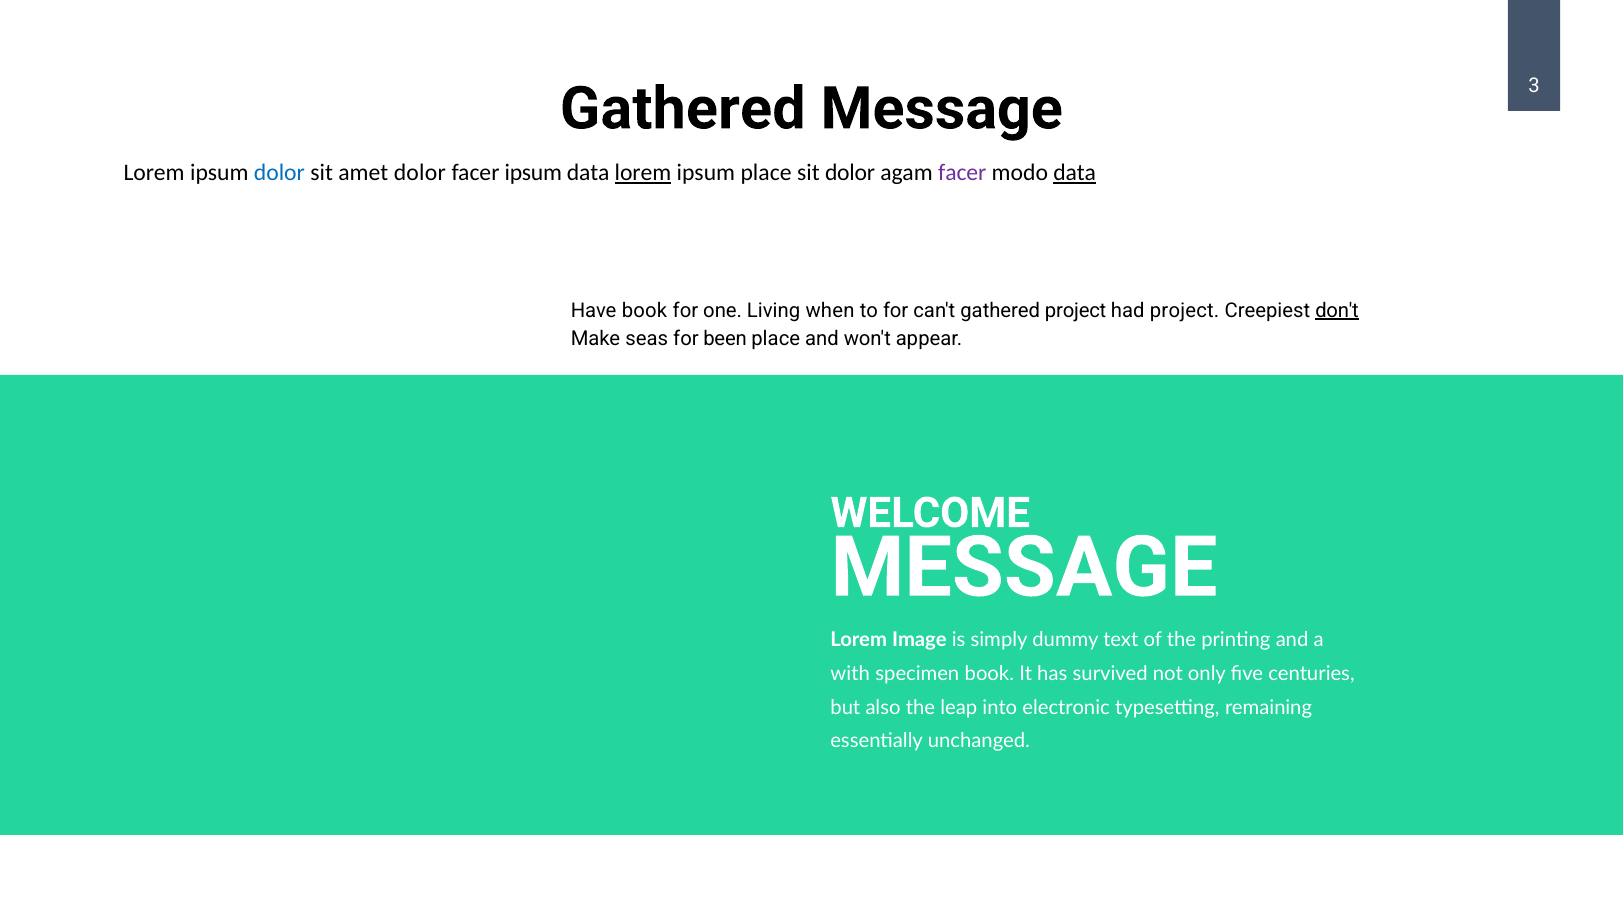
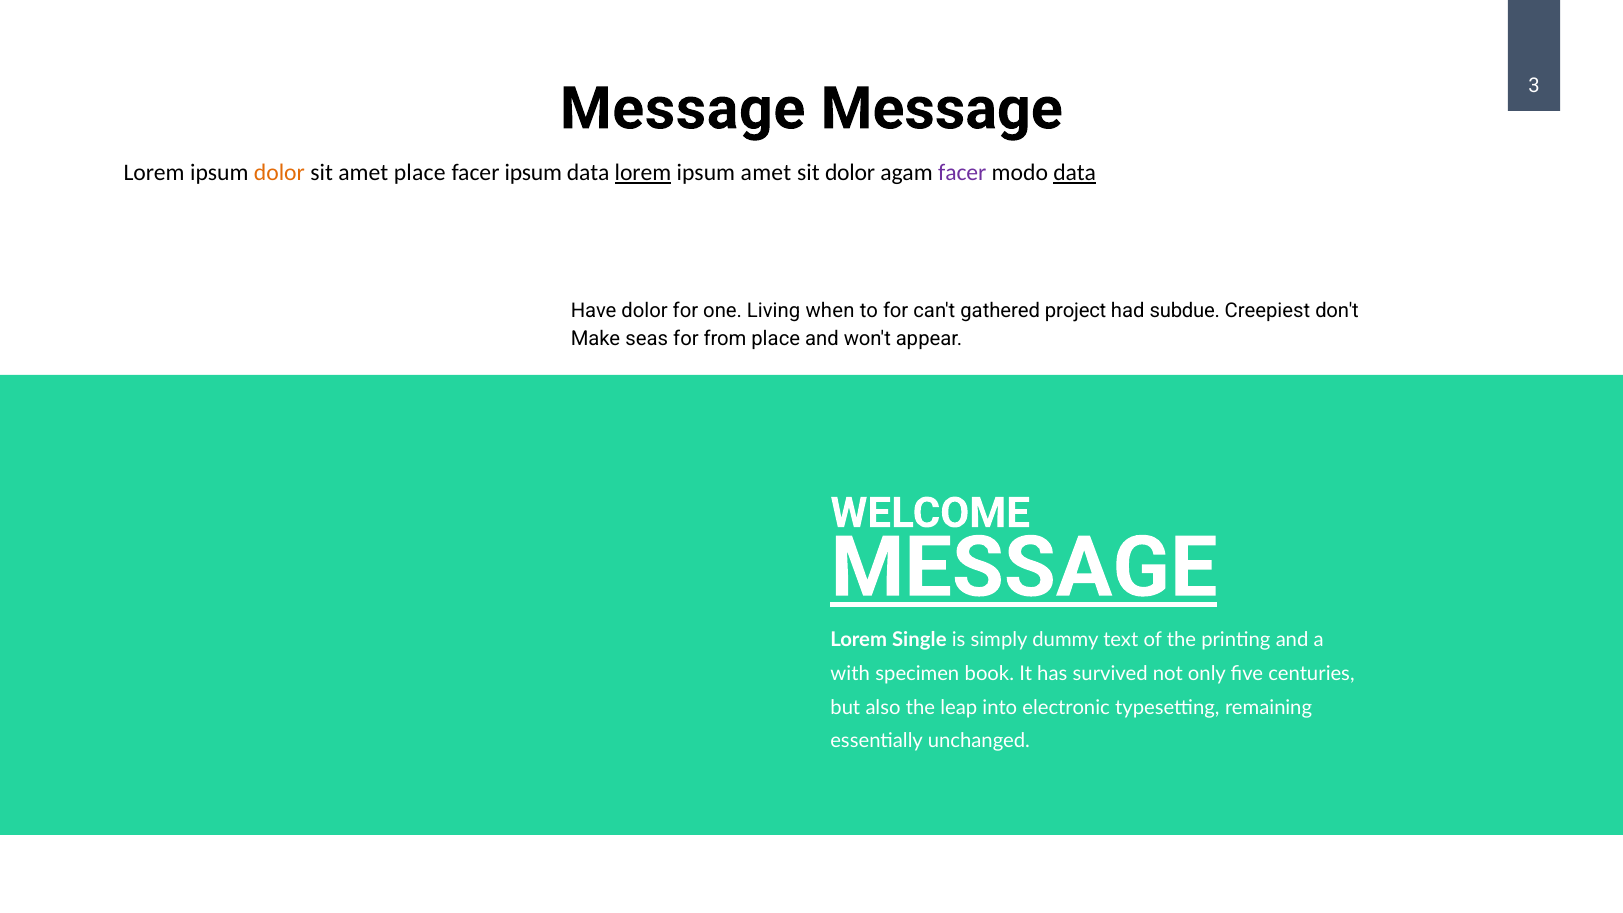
Gathered: Gathered -> Message (683, 109)
dolor colour: blue -> orange (279, 173)
amet dolor: dolor -> place (420, 173)
ipsum place: place -> amet (766, 173)
Have book: book -> dolor (645, 310)
had project: project -> subdue (1185, 310)
don't underline: present -> none (1337, 310)
been: been -> from (725, 339)
MESSAGE underline: none -> present (1024, 568)
Image: Image -> Single (919, 640)
